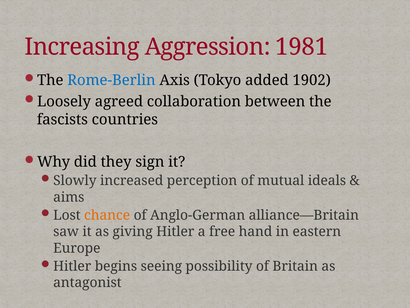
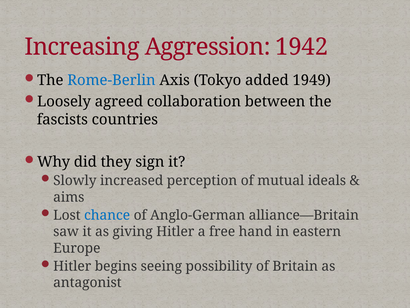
1981: 1981 -> 1942 (302, 47)
1902: 1902 -> 1949 (312, 80)
chance colour: orange -> blue (107, 215)
